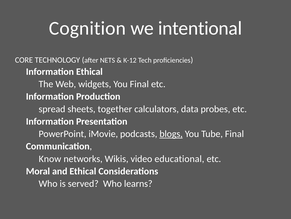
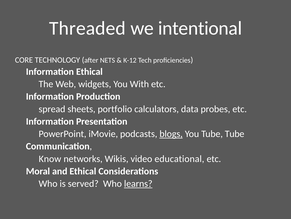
Cognition: Cognition -> Threaded (87, 28)
You Final: Final -> With (139, 84)
together: together -> portfolio (115, 109)
Tube Final: Final -> Tube (235, 133)
learns underline: none -> present (138, 183)
